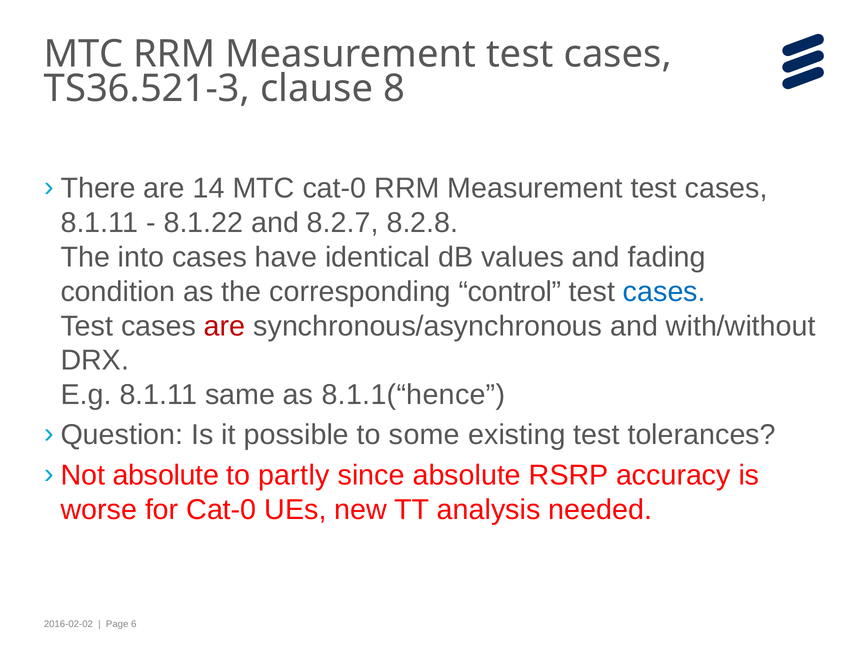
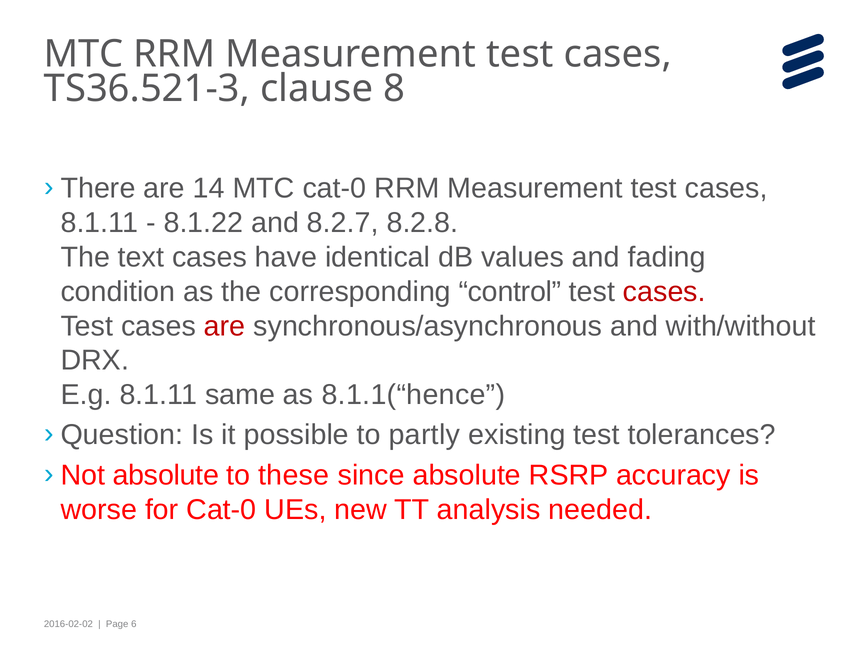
into: into -> text (141, 257)
cases colour: blue -> red (664, 292)
some: some -> partly (424, 435)
partly: partly -> these (294, 475)
